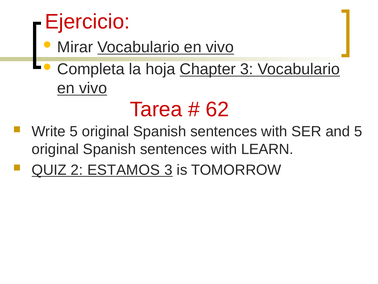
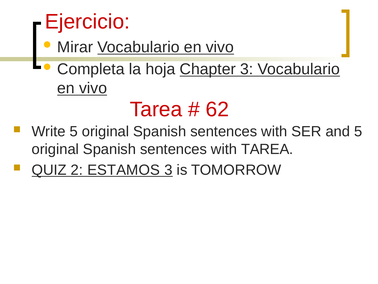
with LEARN: LEARN -> TAREA (267, 149)
